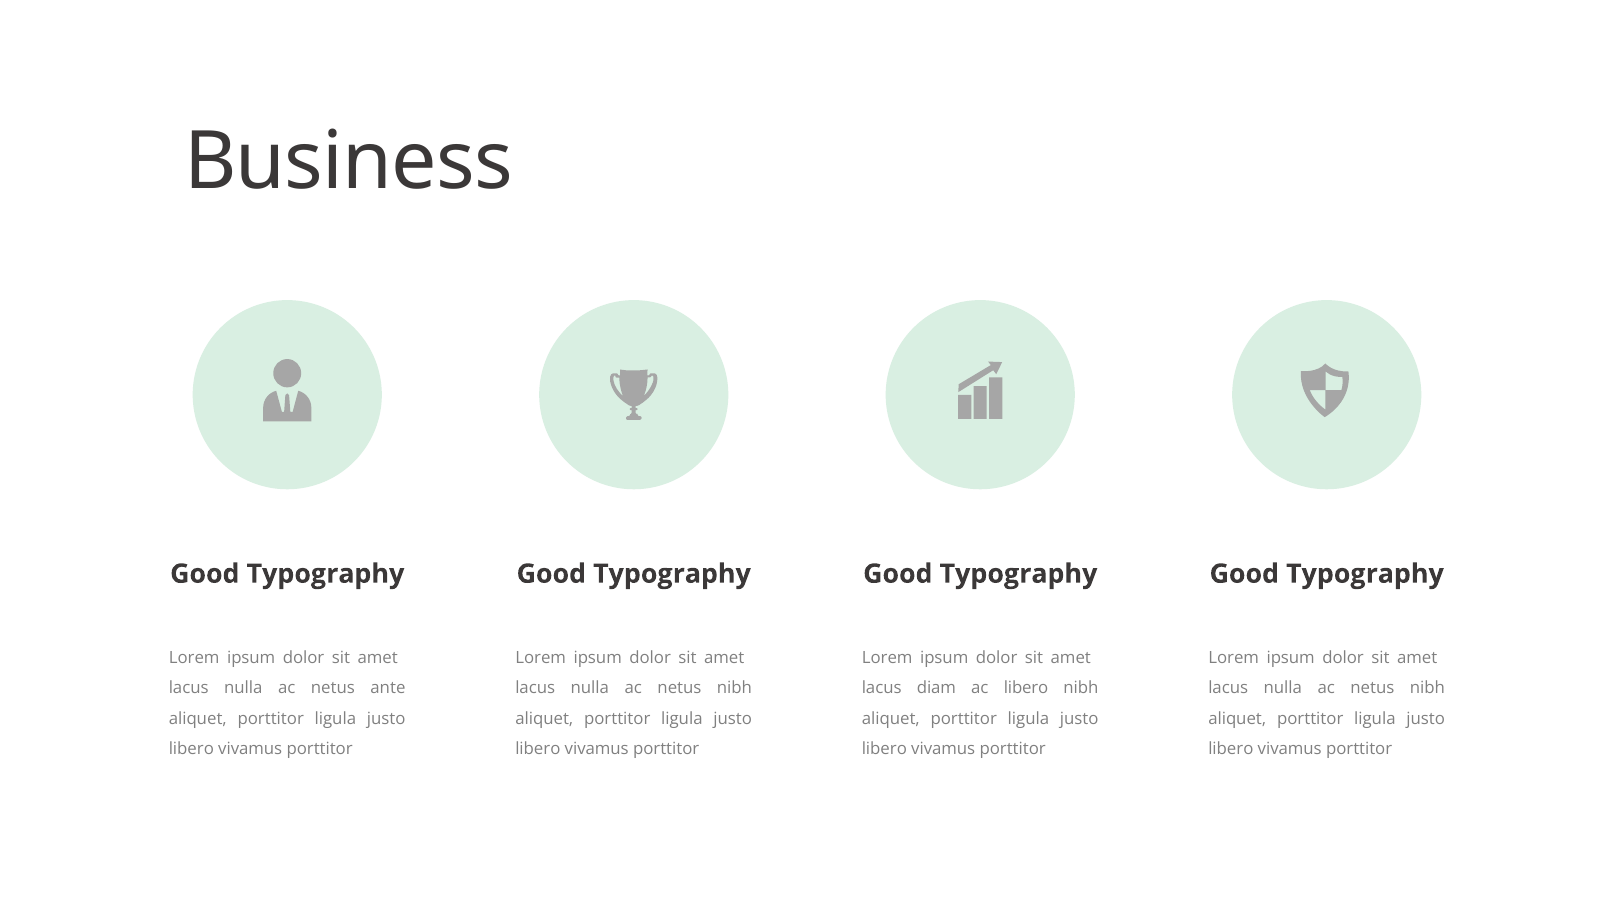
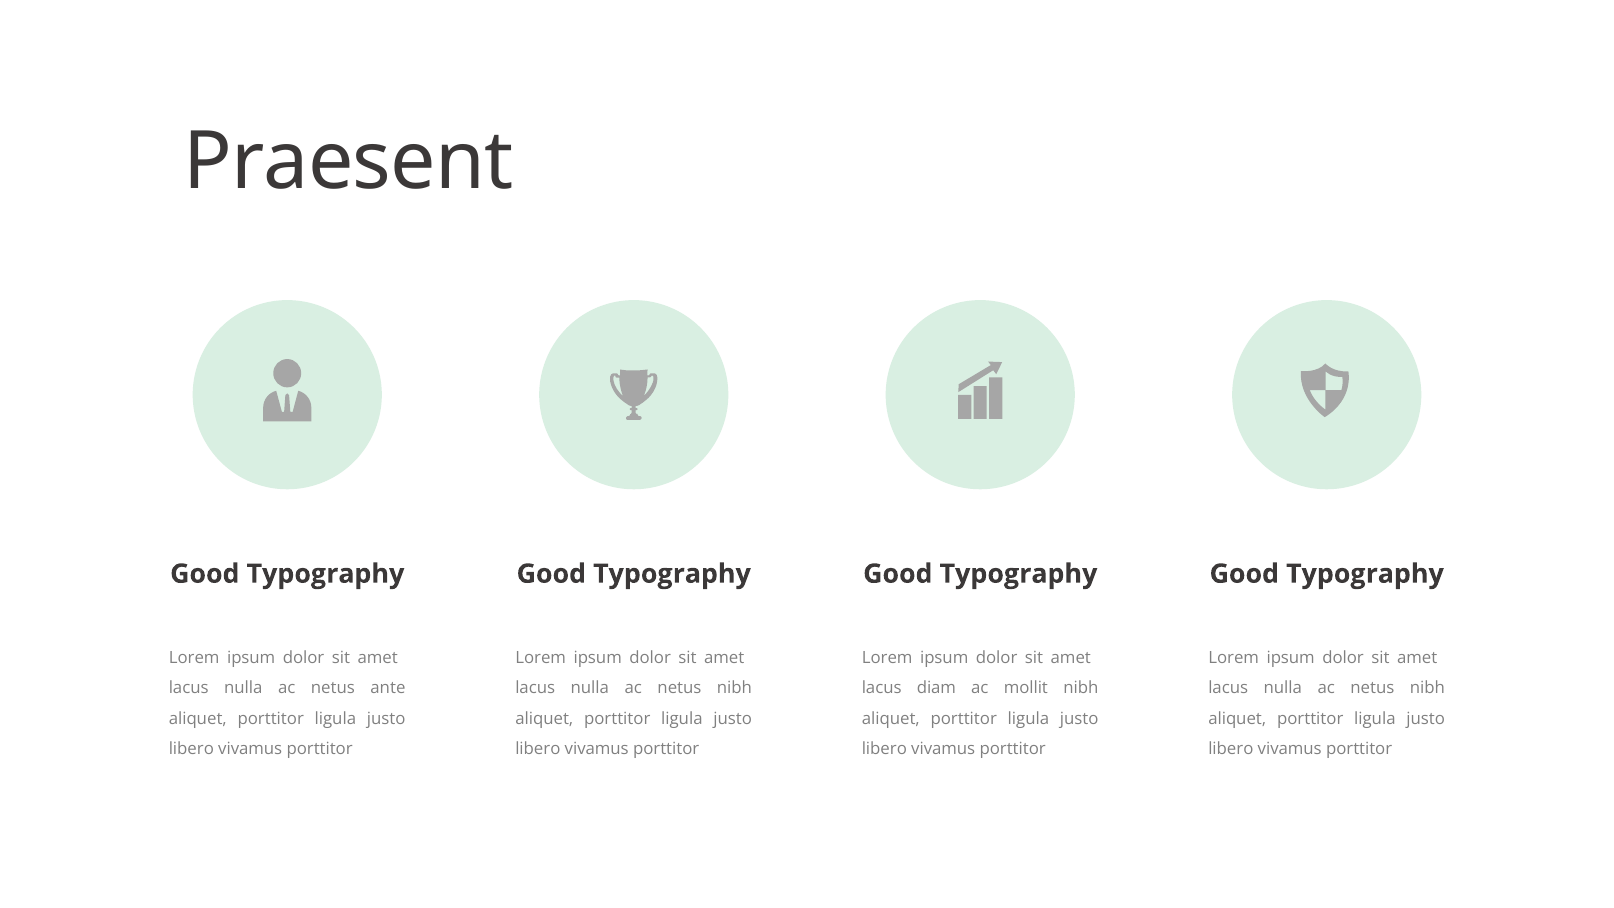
Business: Business -> Praesent (348, 162)
ac libero: libero -> mollit (1026, 688)
